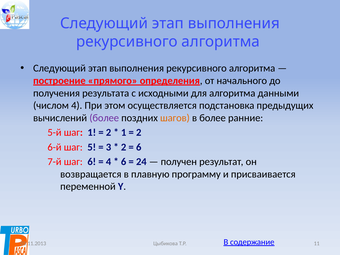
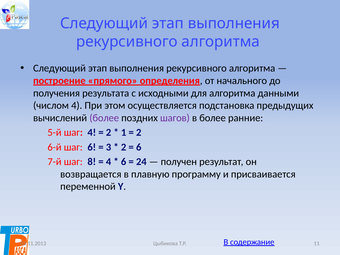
шагов colour: orange -> purple (175, 118)
шаг 1: 1 -> 4 (92, 133)
шаг 5: 5 -> 6 (92, 147)
шаг 6: 6 -> 8 (92, 162)
